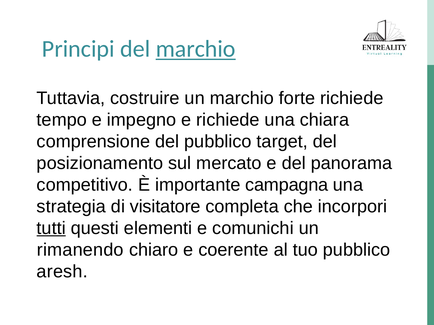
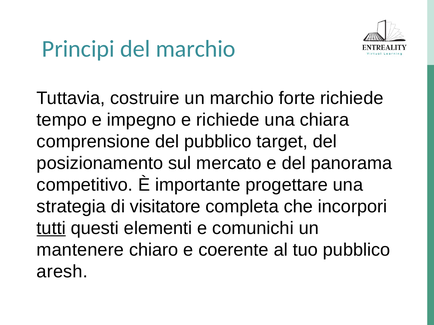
marchio underline: present -> none (196, 49)
campagna: campagna -> progettare (287, 185)
rimanendo: rimanendo -> mantenere (80, 250)
